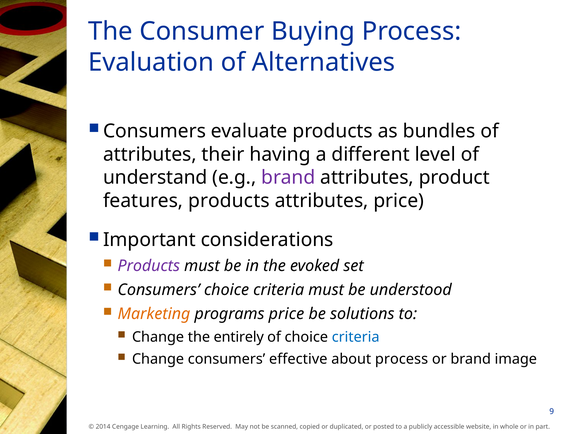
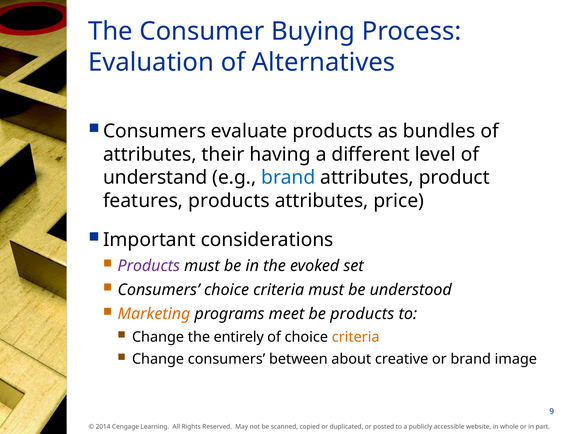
brand colour: purple -> blue (288, 177)
programs price: price -> meet (286, 314)
be solutions: solutions -> products (362, 314)
criteria colour: blue -> orange (356, 337)
effective: effective -> between (298, 359)
about process: process -> creative (402, 359)
